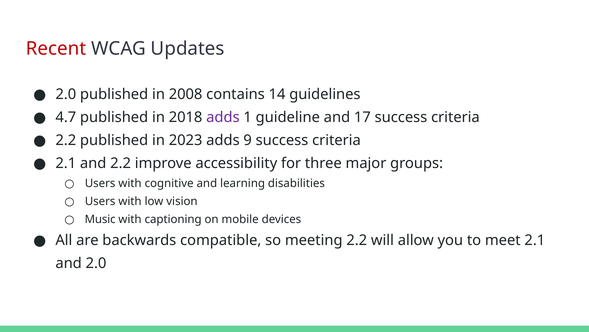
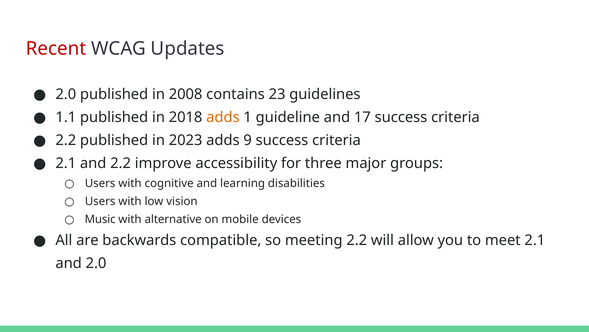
14: 14 -> 23 (277, 94)
4.7: 4.7 -> 1.1 (66, 117)
adds colour: purple -> orange (223, 117)
captioning: captioning -> alternative (173, 219)
